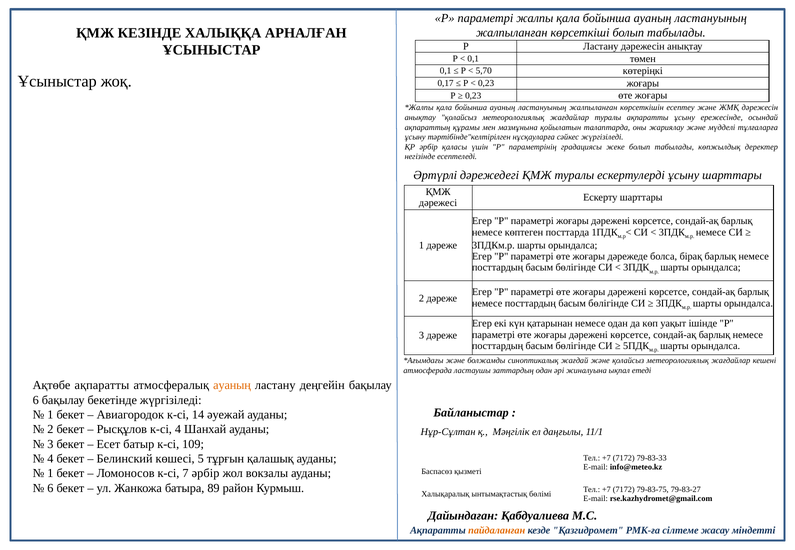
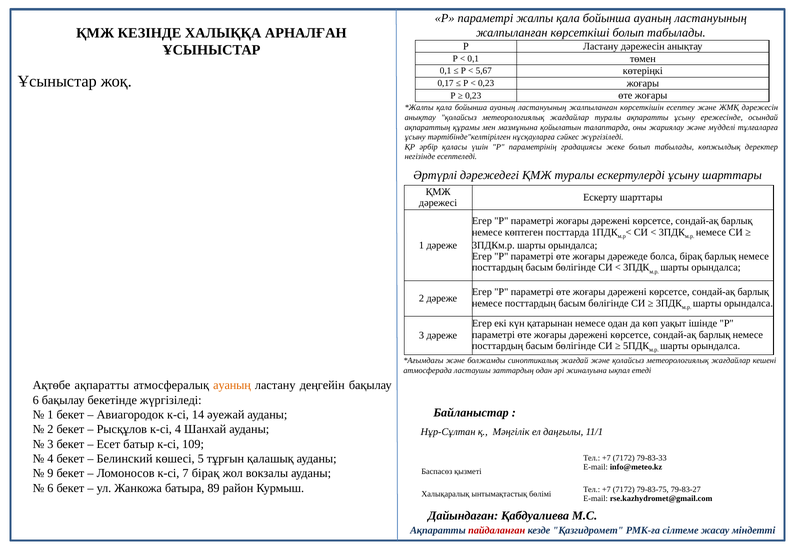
5,70: 5,70 -> 5,67 (484, 71)
1: 1 -> 9 (50, 474)
7 әрбір: әрбір -> бірақ (206, 474)
пайдаланған colour: orange -> red (497, 531)
